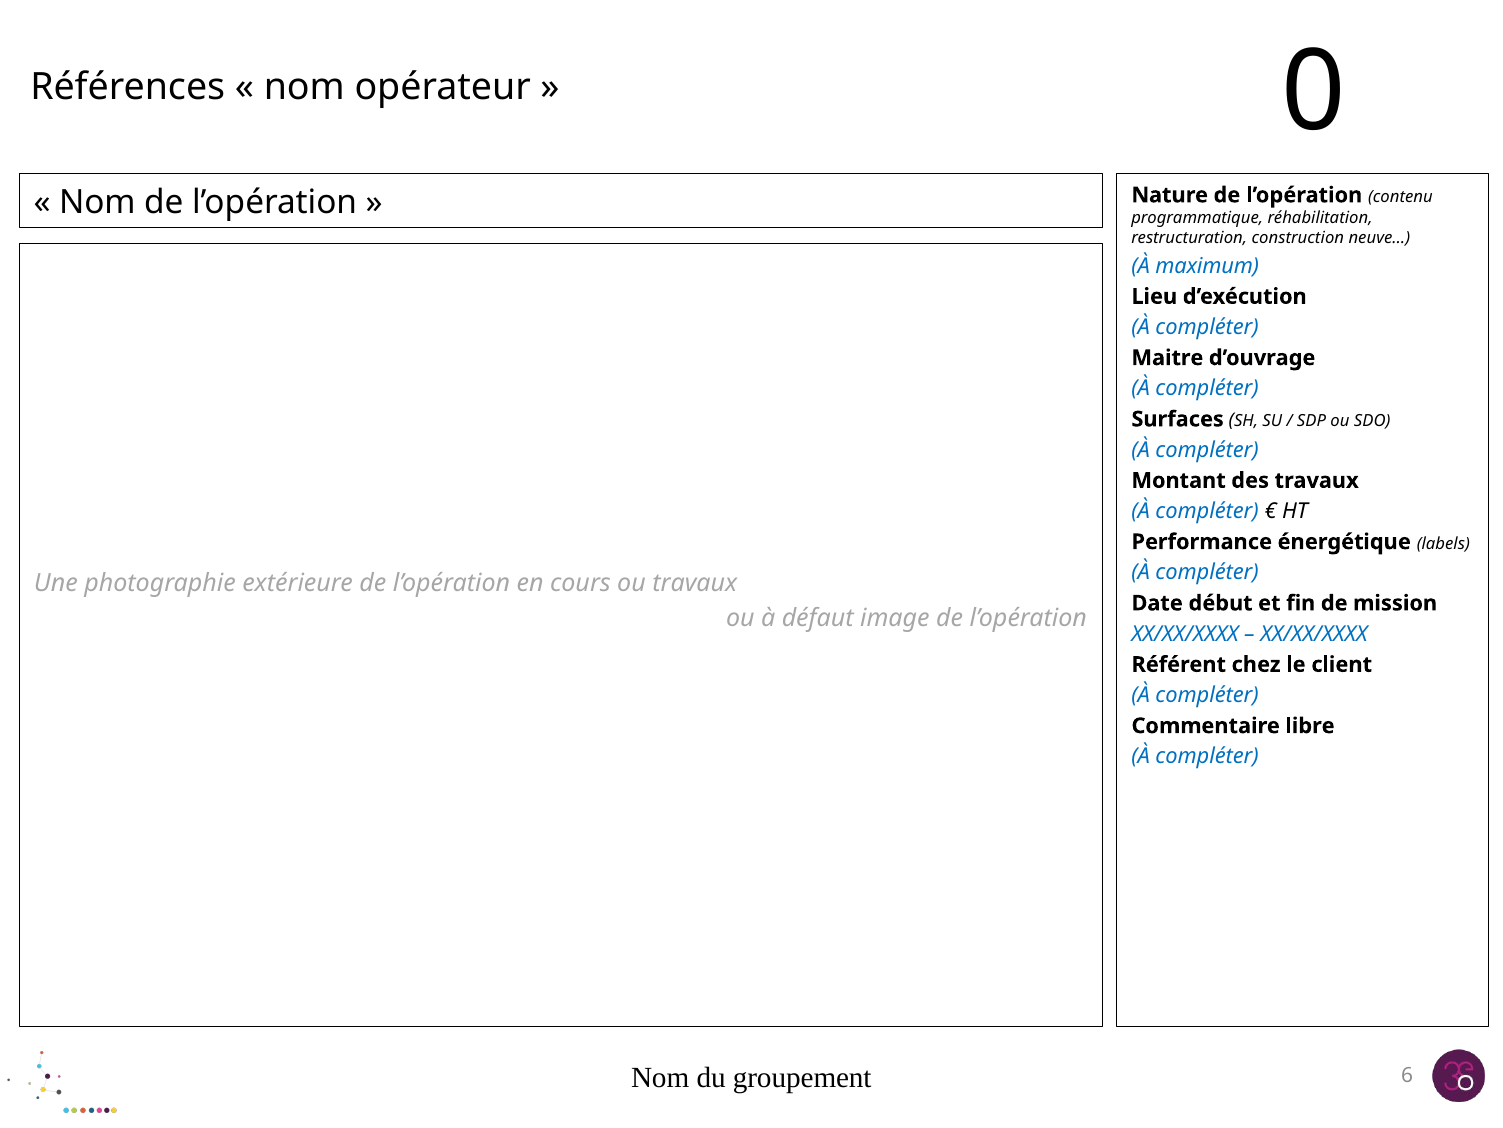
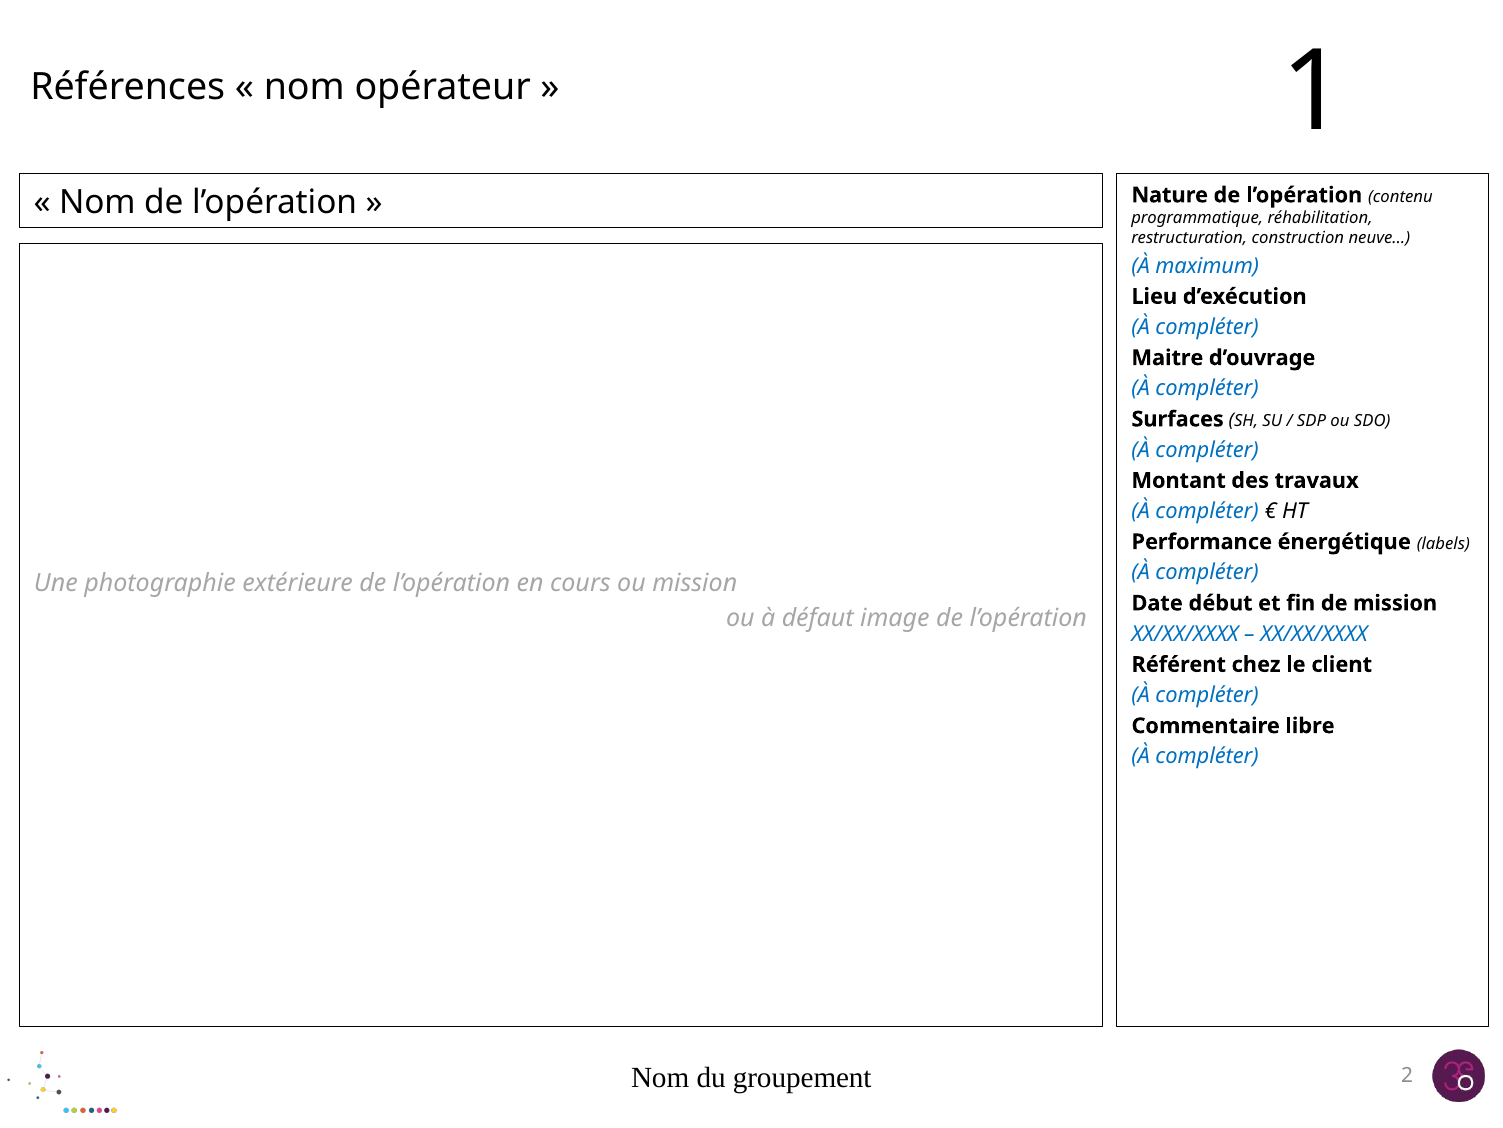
0: 0 -> 1 (1314, 92)
ou travaux: travaux -> mission (695, 583)
6: 6 -> 2 (1407, 1075)
